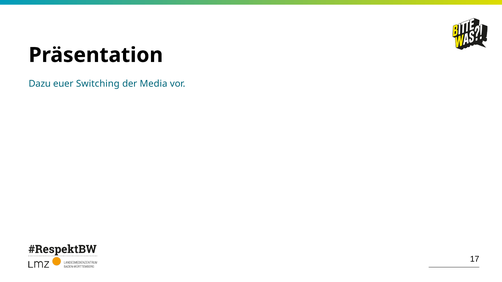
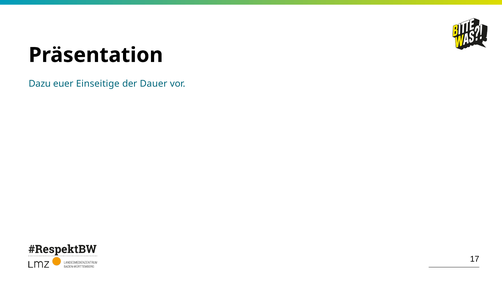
Switching: Switching -> Einseitige (98, 84)
Media: Media -> Dauer (154, 84)
